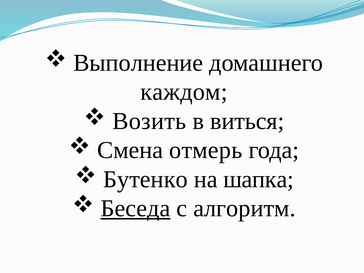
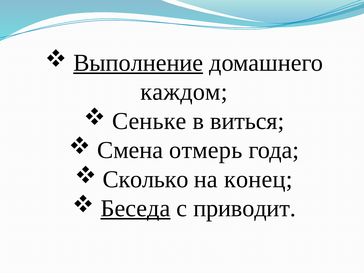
Выполнение underline: none -> present (138, 63)
Возить: Возить -> Сеньке (149, 121)
Бутенко: Бутенко -> Сколько (146, 179)
шапка: шапка -> конец (258, 179)
алгоритм: алгоритм -> приводит (245, 208)
